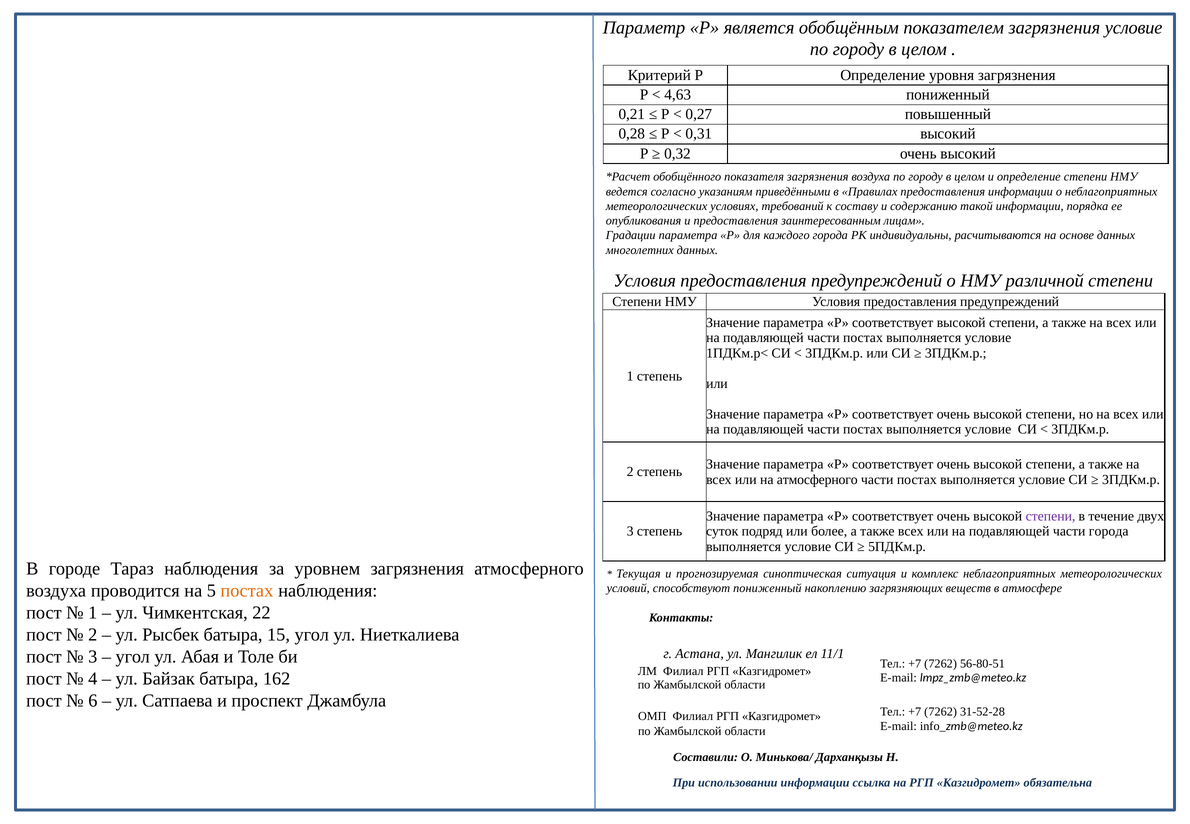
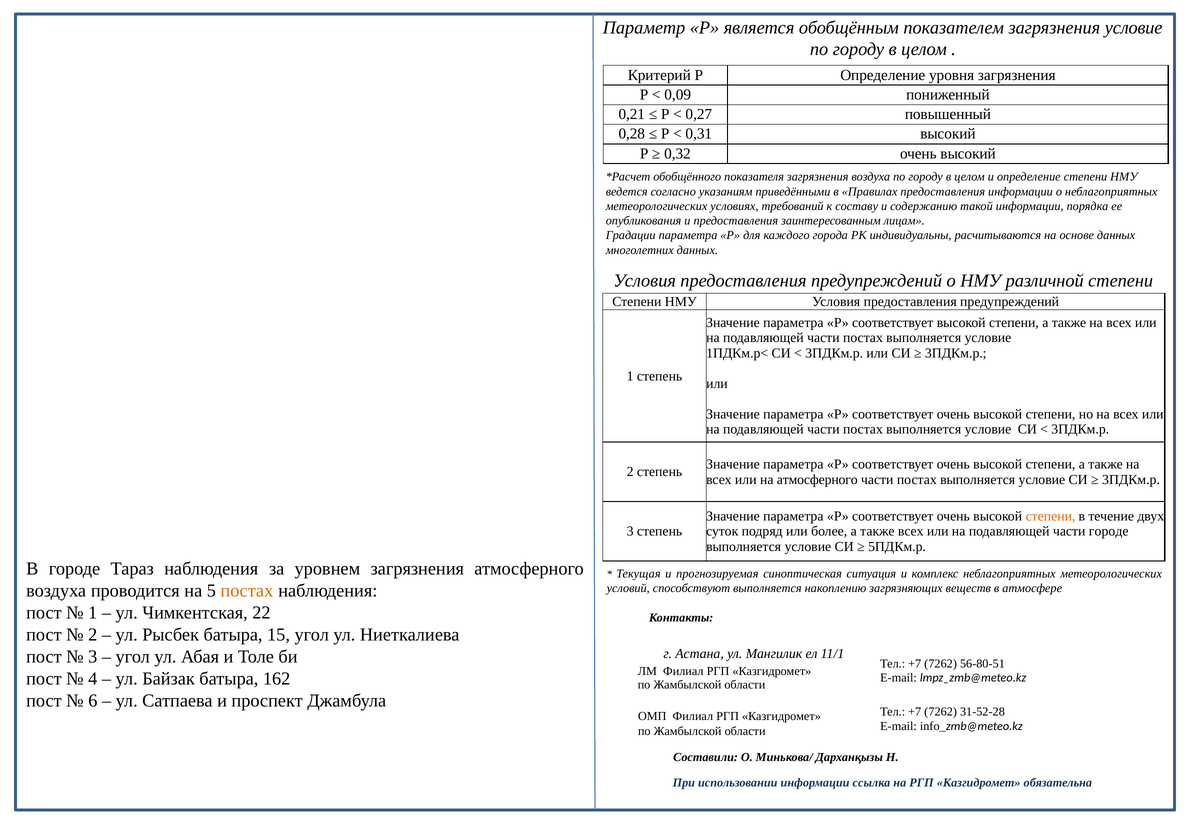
4,63: 4,63 -> 0,09 (678, 95)
степени colour: purple -> orange (1051, 516)
части города: города -> городе (1109, 531)
способствуют пониженный: пониженный -> выполняется (767, 588)
